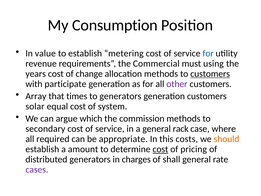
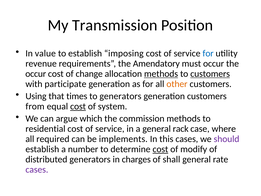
Consumption: Consumption -> Transmission (115, 25)
metering: metering -> imposing (124, 53)
Commercial: Commercial -> Amendatory (156, 63)
must using: using -> occur (214, 63)
years: years -> occur (36, 74)
methods underline: none -> present (161, 74)
other colour: purple -> orange (177, 84)
Array: Array -> Using (36, 96)
solar: solar -> from (35, 106)
cost underline: none -> present (78, 106)
secondary: secondary -> residential (45, 129)
appropriate: appropriate -> implements (123, 139)
this costs: costs -> cases (187, 139)
should colour: orange -> purple (227, 139)
amount: amount -> number (83, 149)
pricing: pricing -> modify (194, 149)
